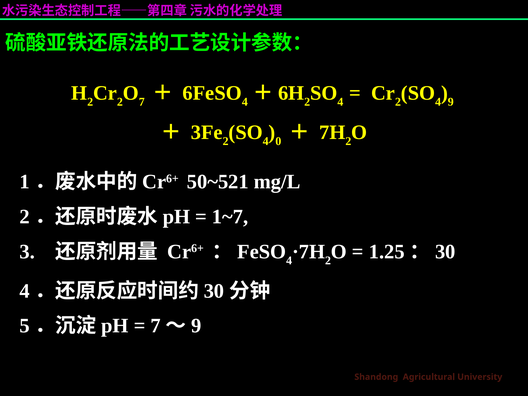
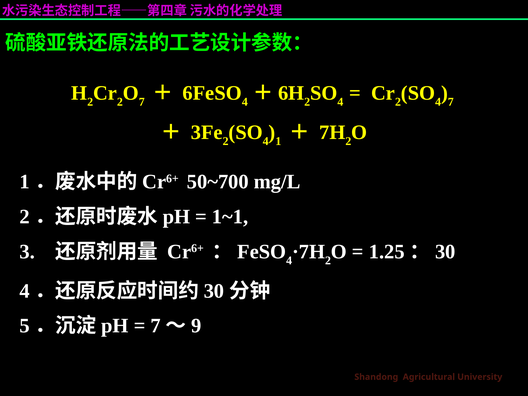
9: 9 -> 7 (451, 102)
0: 0 -> 1 (278, 141)
50~521: 50~521 -> 50~700 (218, 182)
1~7: 1~7 -> 1~1 (230, 217)
